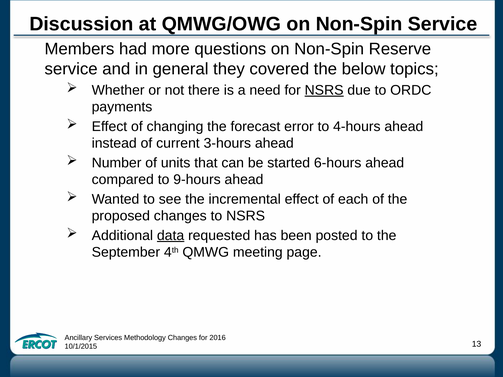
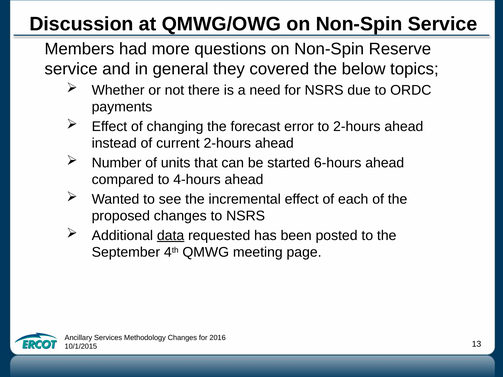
NSRS underline: present -> none (324, 90)
to 4-hours: 4-hours -> 2-hours (357, 127)
current 3-hours: 3-hours -> 2-hours (227, 143)
9-hours: 9-hours -> 4-hours (197, 180)
